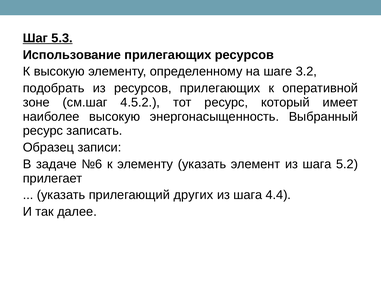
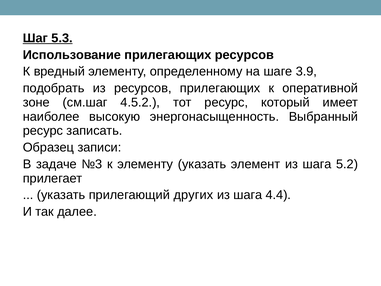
К высокую: высокую -> вредный (59, 71)
3.2: 3.2 -> 3.9 (306, 71)
№6: №6 -> №3 (92, 164)
